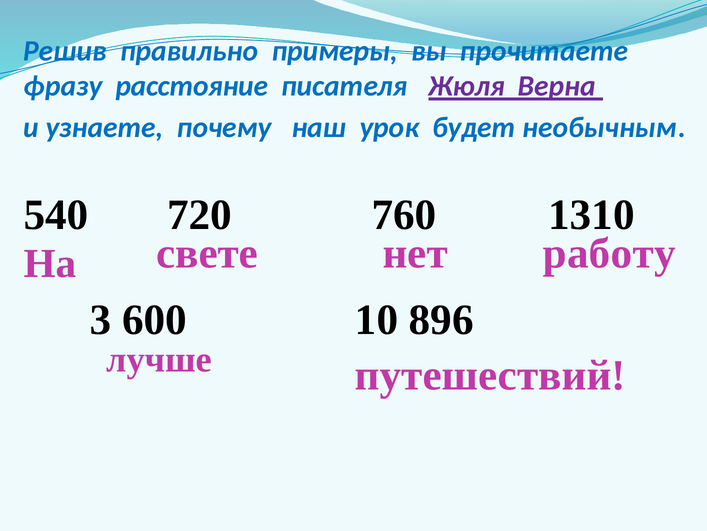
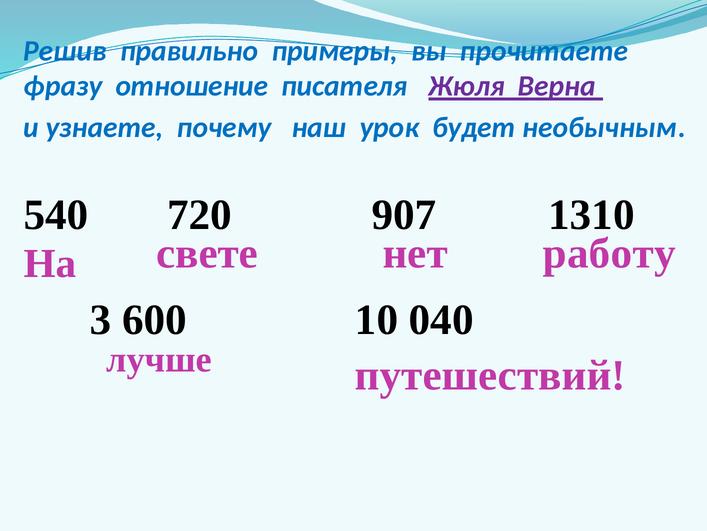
расстояние: расстояние -> отношение (192, 86)
760: 760 -> 907 (404, 215)
896: 896 -> 040 (441, 320)
